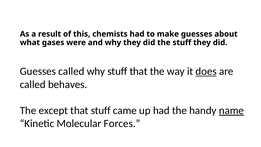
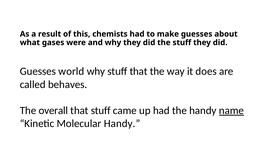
Guesses called: called -> world (71, 71)
does underline: present -> none (206, 71)
except: except -> overall (53, 110)
Molecular Forces: Forces -> Handy (122, 123)
